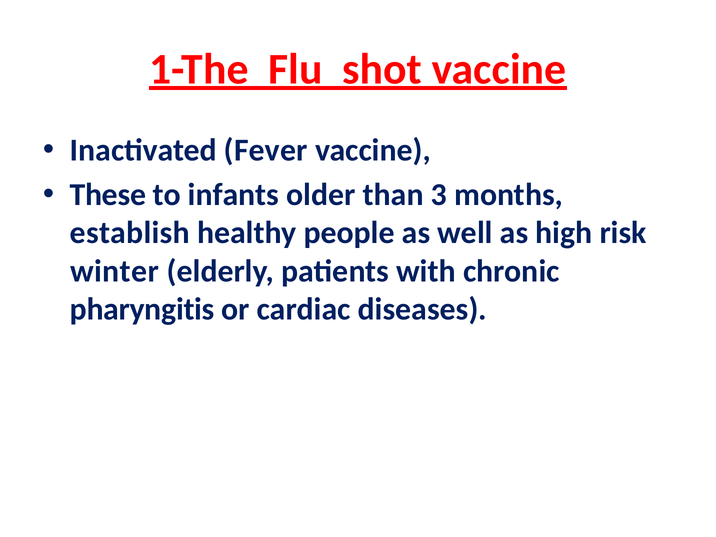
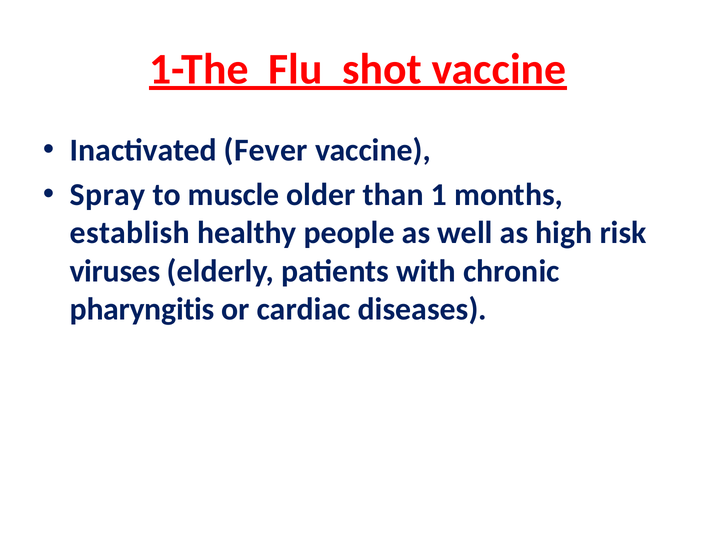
These: These -> Spray (108, 195)
infants: infants -> muscle (234, 195)
3: 3 -> 1 (439, 195)
winter: winter -> viruses (115, 271)
